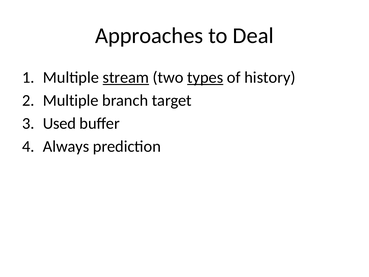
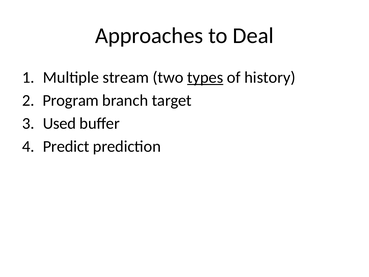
stream underline: present -> none (126, 77)
Multiple: Multiple -> Program (71, 100)
Always: Always -> Predict (66, 146)
